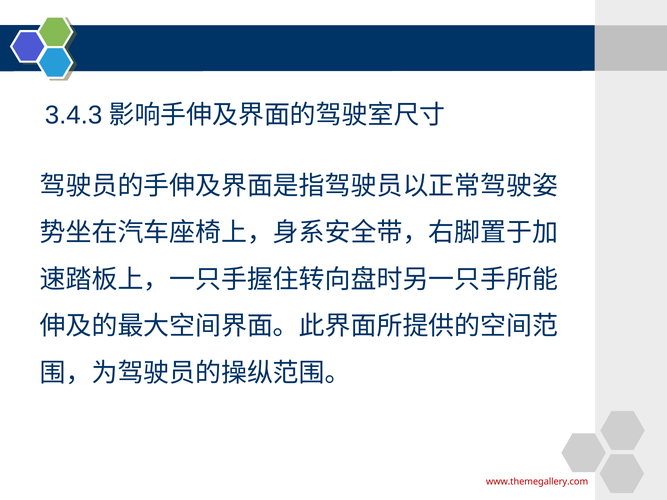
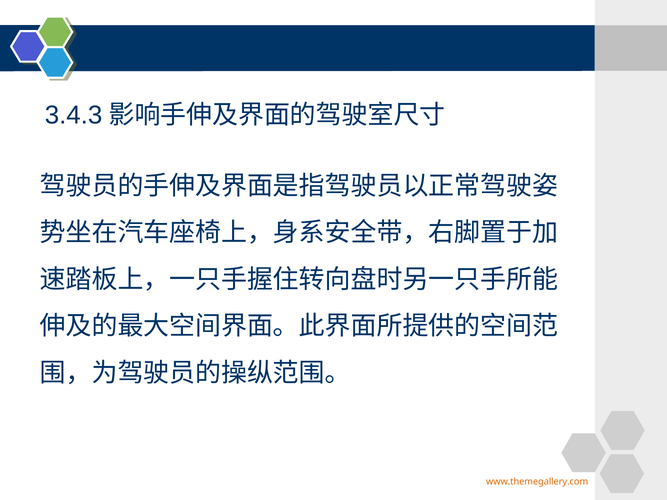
www.themegallery.com colour: red -> orange (537, 482)
